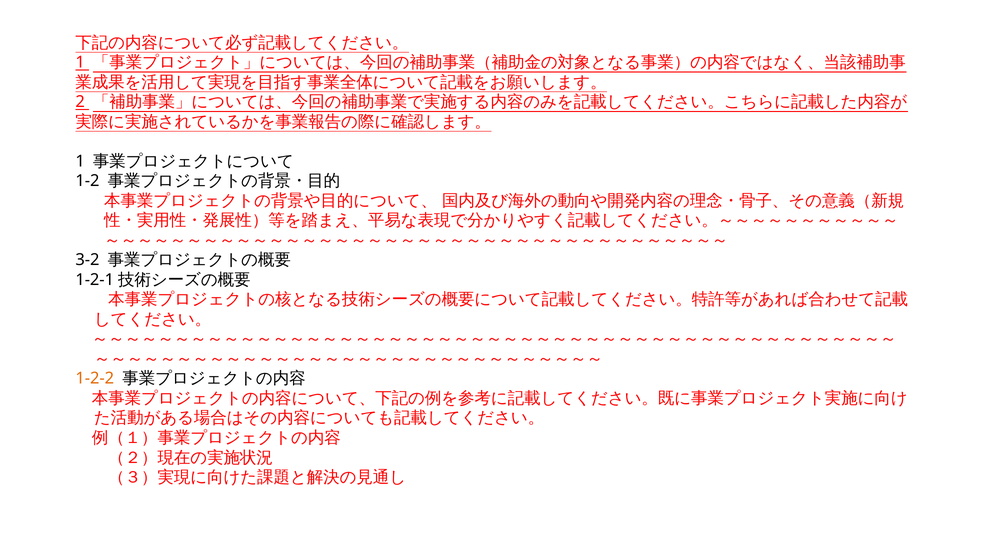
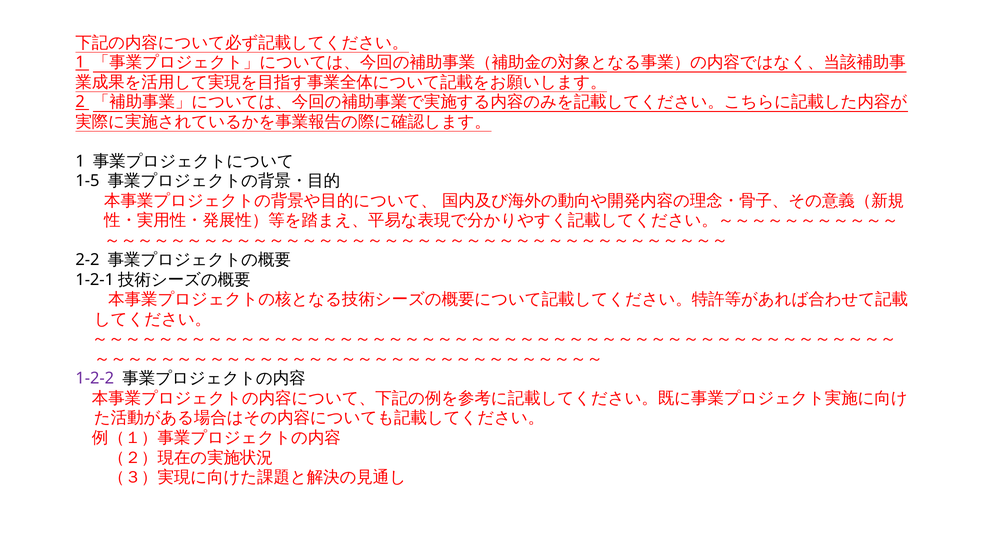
1-2: 1-2 -> 1-5 (87, 181)
3-2: 3-2 -> 2-2 (87, 260)
1-2-2 colour: orange -> purple (95, 379)
